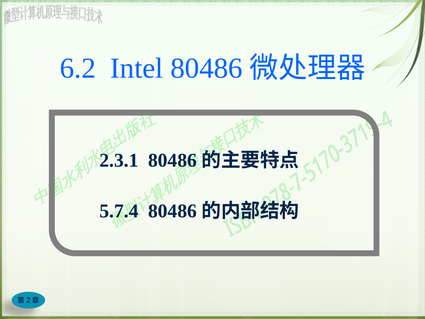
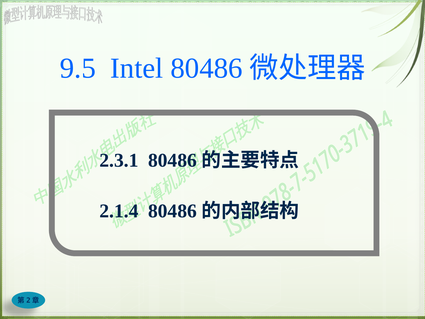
6.2: 6.2 -> 9.5 (78, 68)
5.7.4: 5.7.4 -> 2.1.4 (119, 211)
